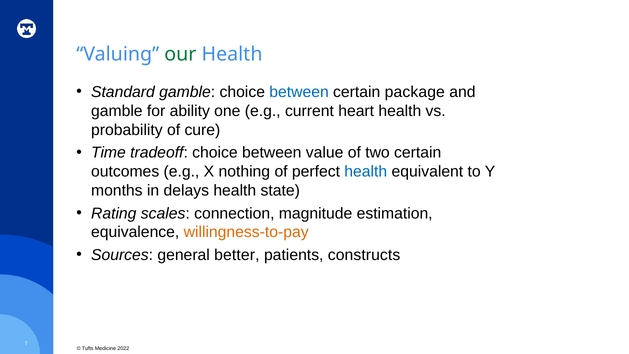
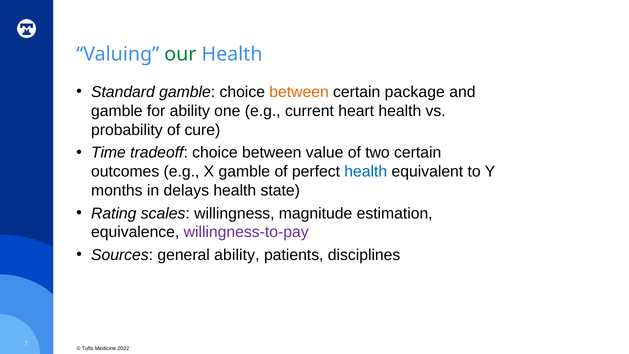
between colour: blue -> orange (299, 92)
X nothing: nothing -> gamble (244, 172)
connection: connection -> willingness (234, 213)
willingness-to-pay colour: orange -> purple (246, 232)
general better: better -> ability (237, 255)
constructs: constructs -> disciplines (364, 255)
